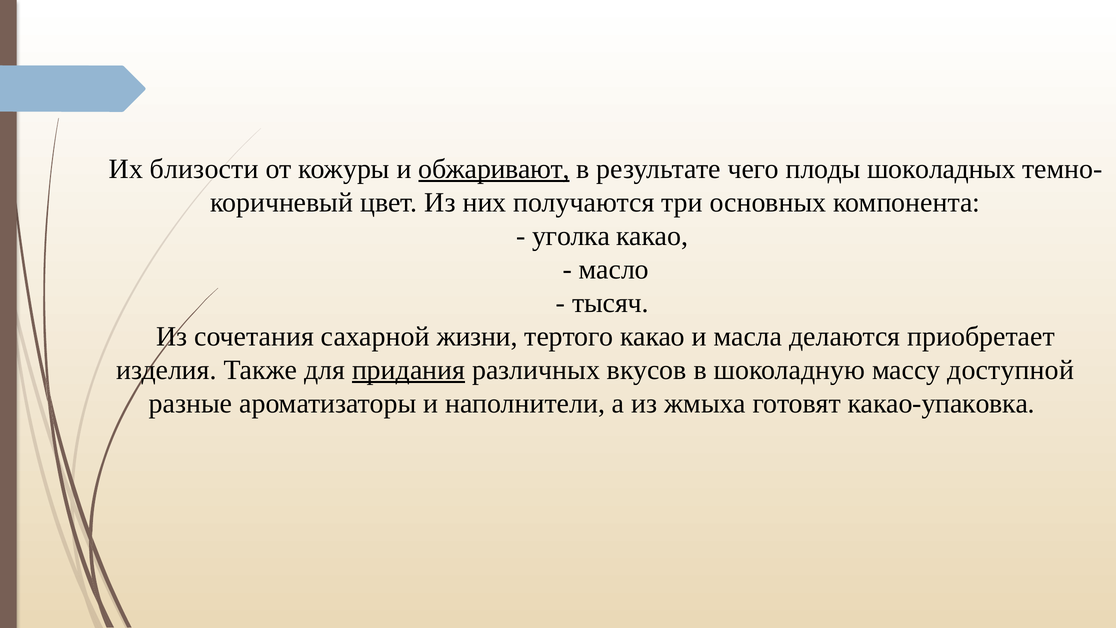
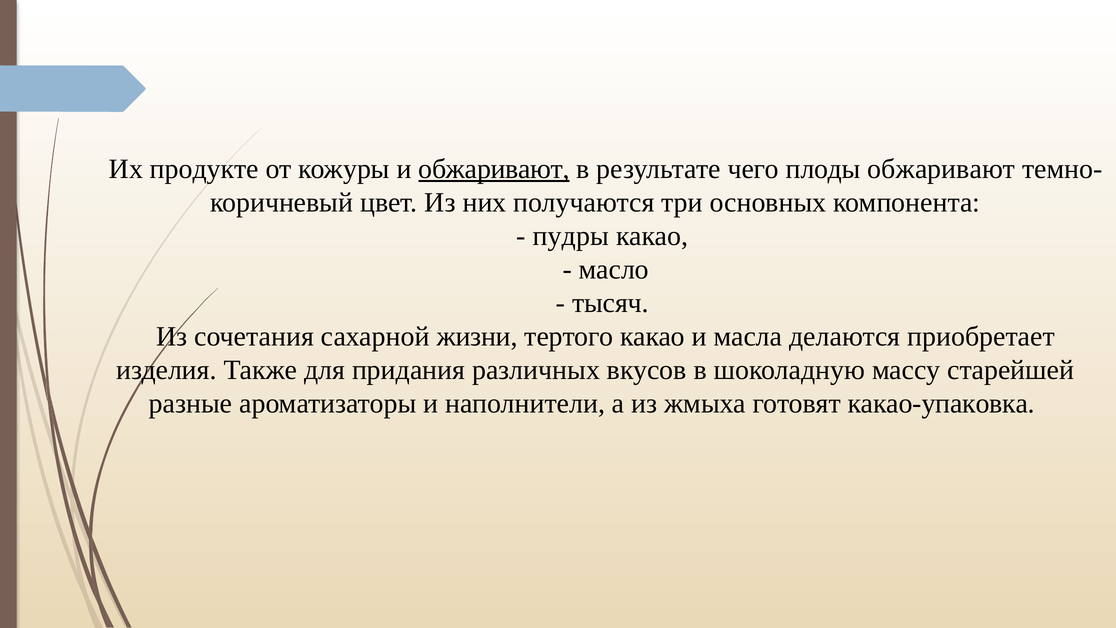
близости: близости -> продукте (204, 169)
плоды шоколадных: шоколадных -> обжаривают (941, 169)
уголка: уголка -> пудры (571, 236)
придания underline: present -> none (409, 370)
доступной: доступной -> старейшей (1011, 370)
